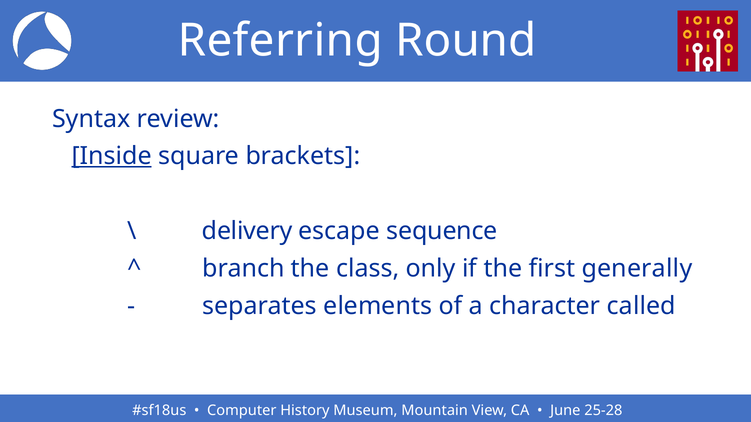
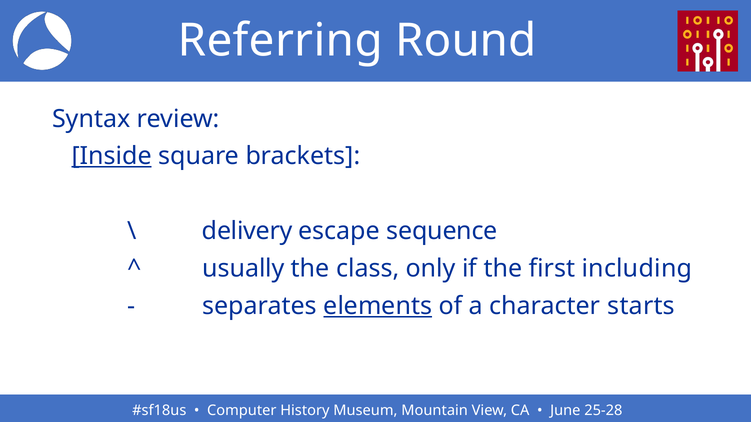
branch: branch -> usually (243, 269)
generally: generally -> including (637, 269)
elements underline: none -> present (378, 306)
called: called -> starts (641, 306)
